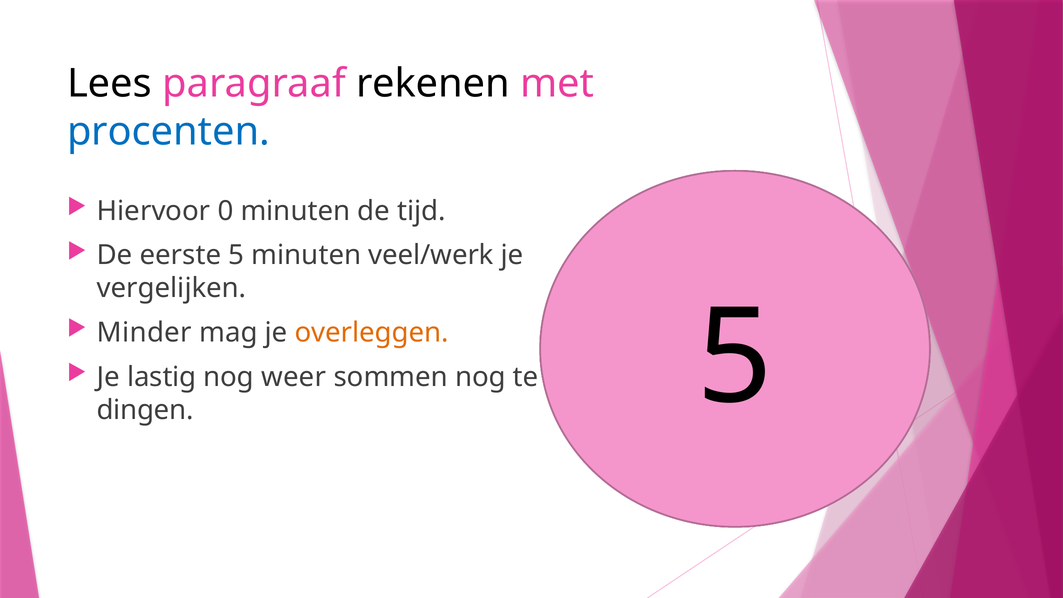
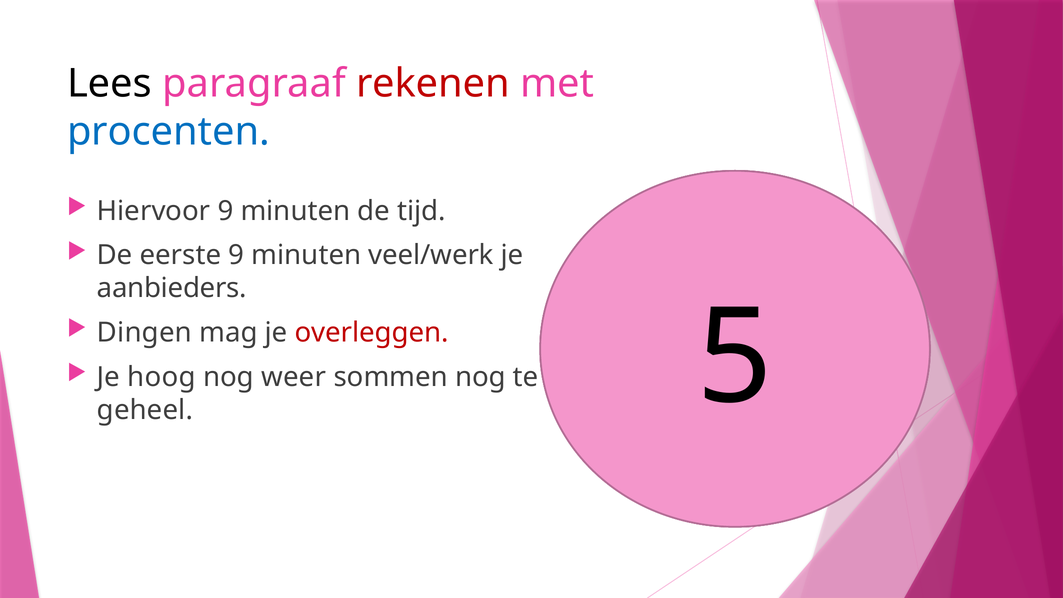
rekenen colour: black -> red (433, 84)
Hiervoor 0: 0 -> 9 (225, 211)
eerste 5: 5 -> 9 (236, 255)
vergelijken: vergelijken -> aanbieders (172, 288)
Minder: Minder -> Dingen (144, 333)
overleggen colour: orange -> red (372, 333)
lastig: lastig -> hoog (161, 377)
dingen: dingen -> geheel (145, 410)
